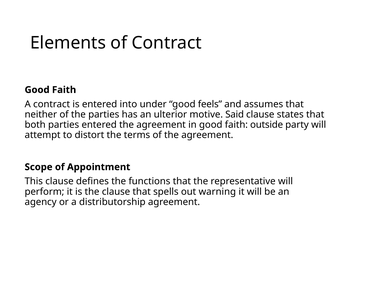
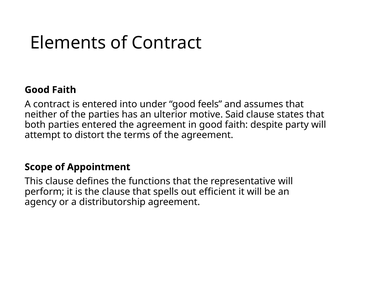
outside: outside -> despite (267, 125)
warning: warning -> efficient (217, 192)
